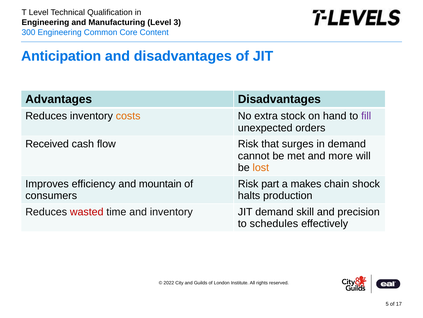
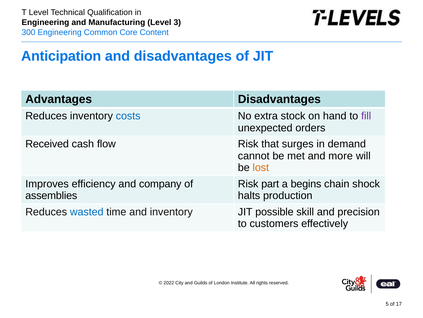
costs colour: orange -> blue (128, 116)
mountain: mountain -> company (160, 184)
makes: makes -> begins (306, 184)
consumers: consumers -> assemblies (51, 195)
wasted colour: red -> blue (87, 211)
JIT demand: demand -> possible (274, 211)
schedules: schedules -> customers (274, 223)
